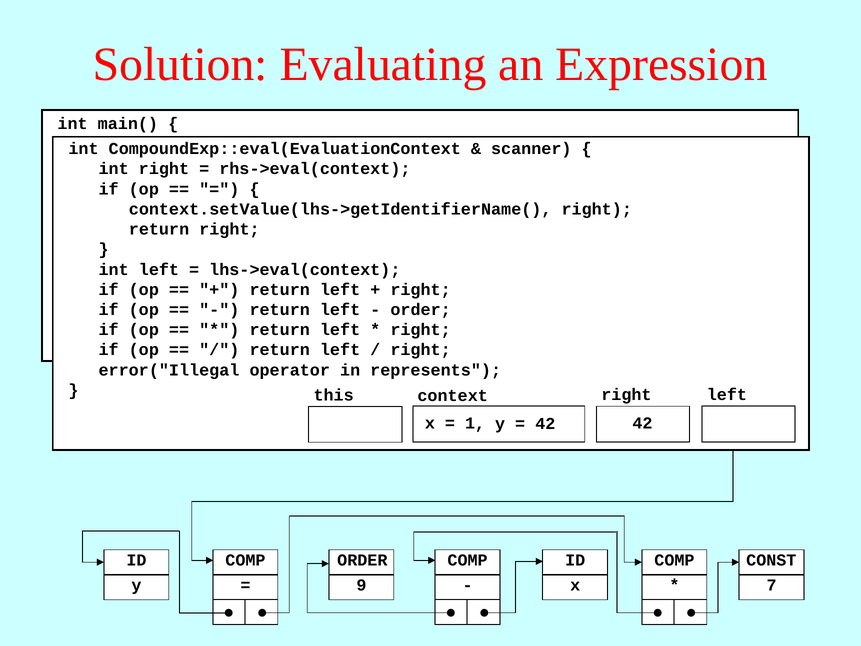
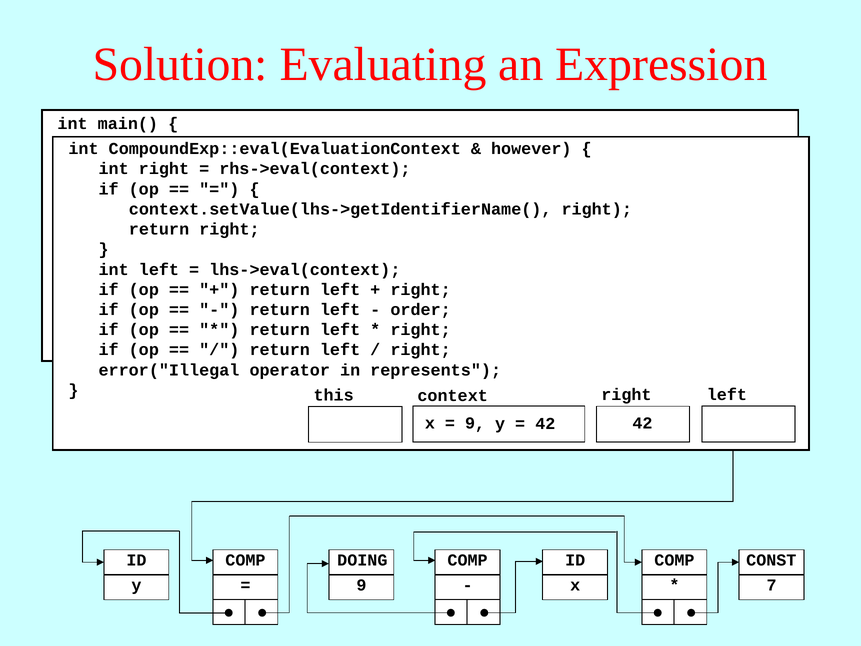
scanner: scanner -> however (531, 149)
1: 1 -> 9 (470, 423)
ORDER: ORDER -> DOING (362, 560)
